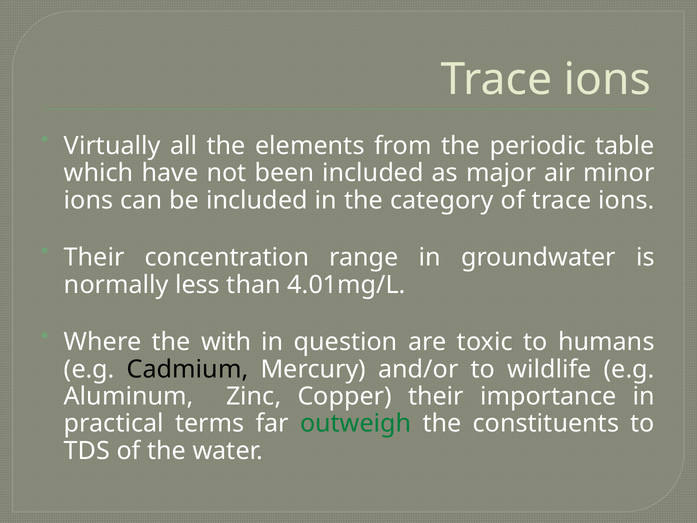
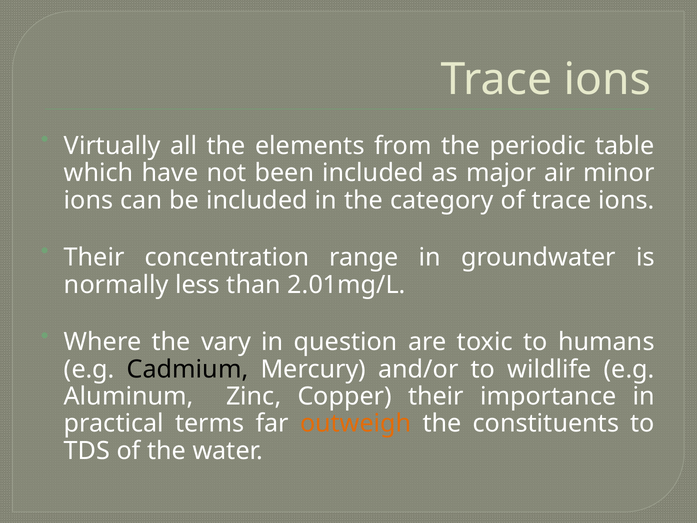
4.01mg/L: 4.01mg/L -> 2.01mg/L (347, 285)
with: with -> vary (226, 342)
outweigh colour: green -> orange (356, 423)
